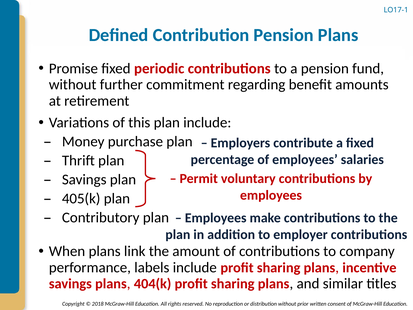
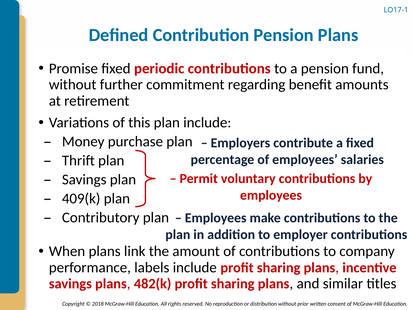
405(k: 405(k -> 409(k (81, 198)
404(k: 404(k -> 482(k (153, 284)
